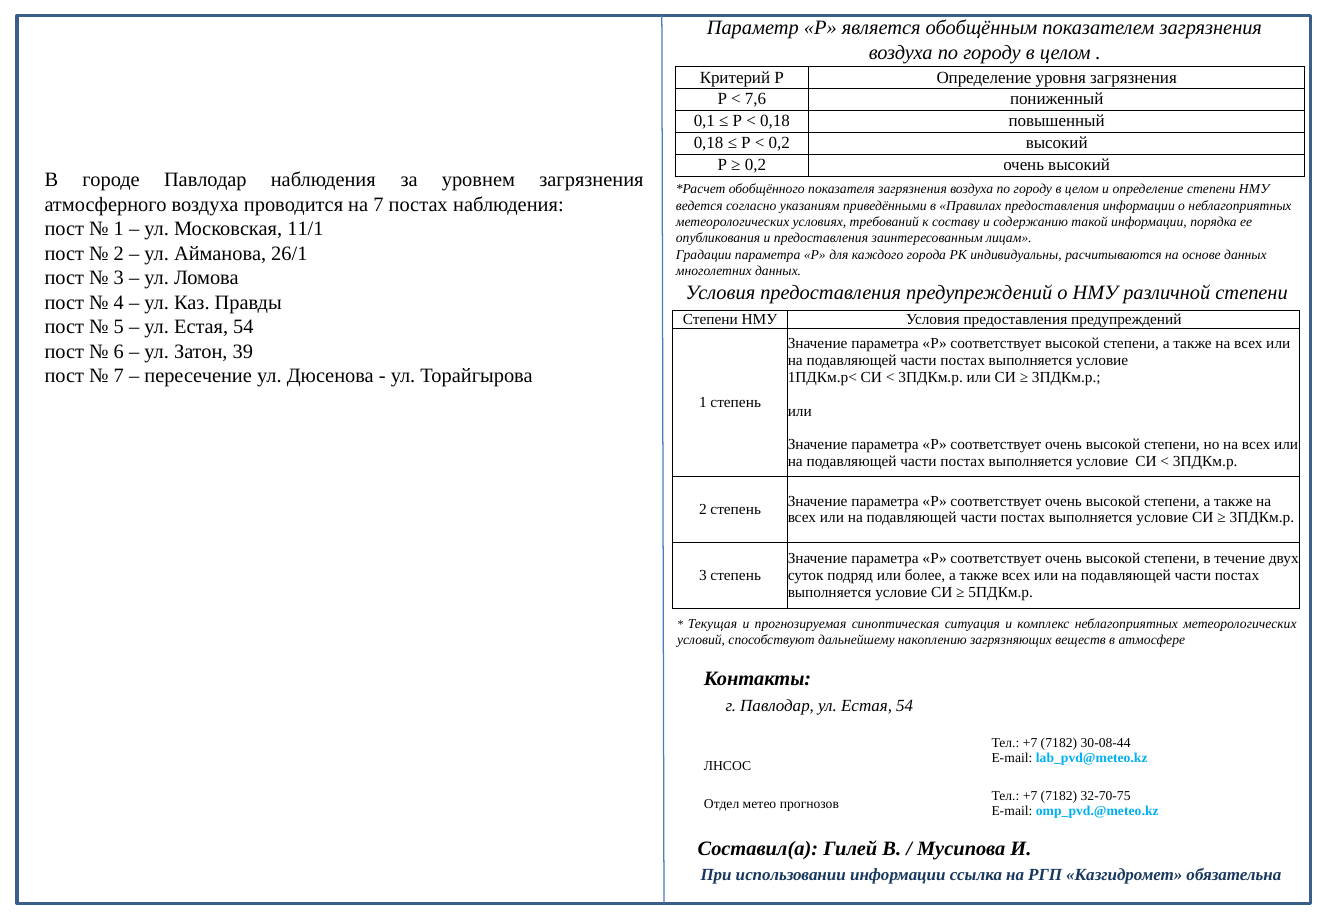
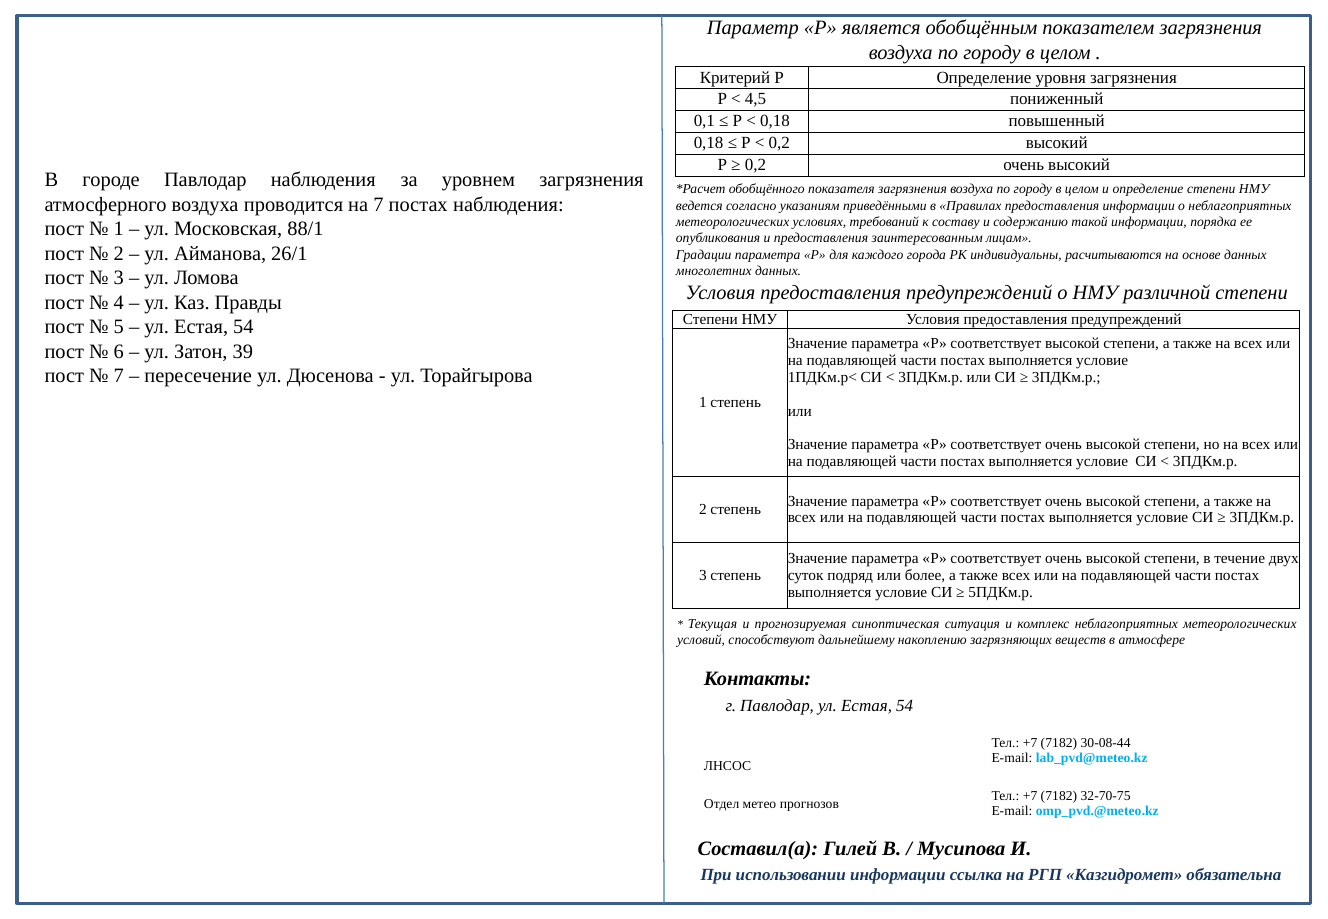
7,6: 7,6 -> 4,5 (756, 99)
11/1: 11/1 -> 88/1 (305, 229)
